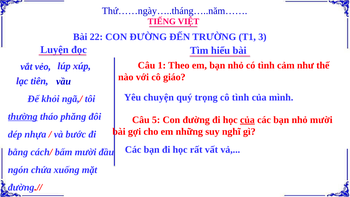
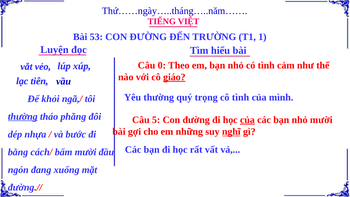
22: 22 -> 53 (96, 37)
3: 3 -> 1 (262, 37)
1: 1 -> 0 (162, 65)
giáo underline: none -> present (174, 77)
Yêu chuyện: chuyện -> thường (159, 97)
nghĩ underline: none -> present (231, 131)
chứa: chứa -> đang (41, 169)
